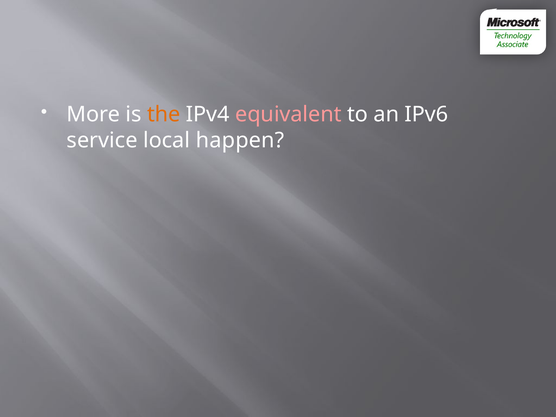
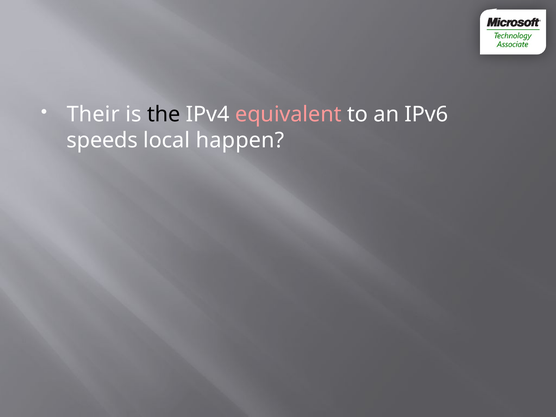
More: More -> Their (93, 115)
the colour: orange -> black (164, 115)
service: service -> speeds (102, 140)
